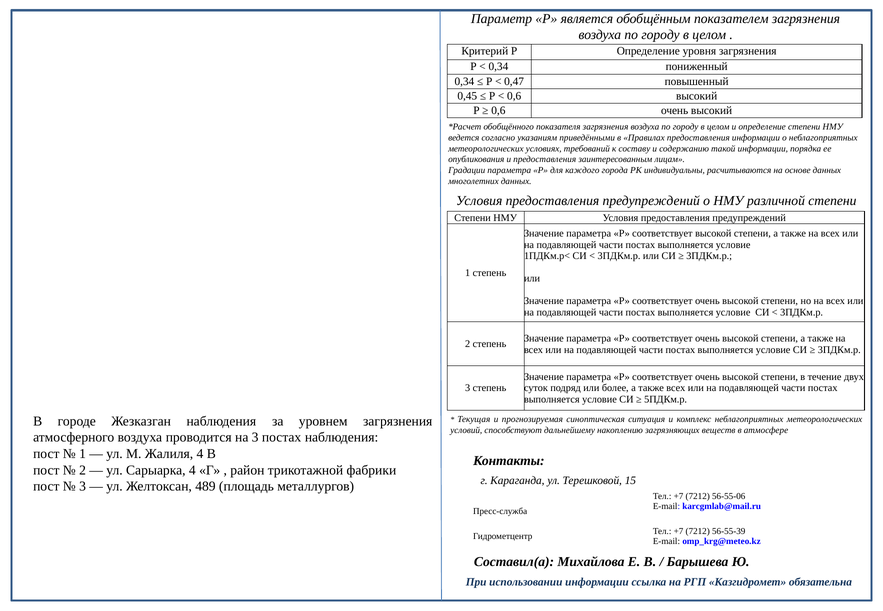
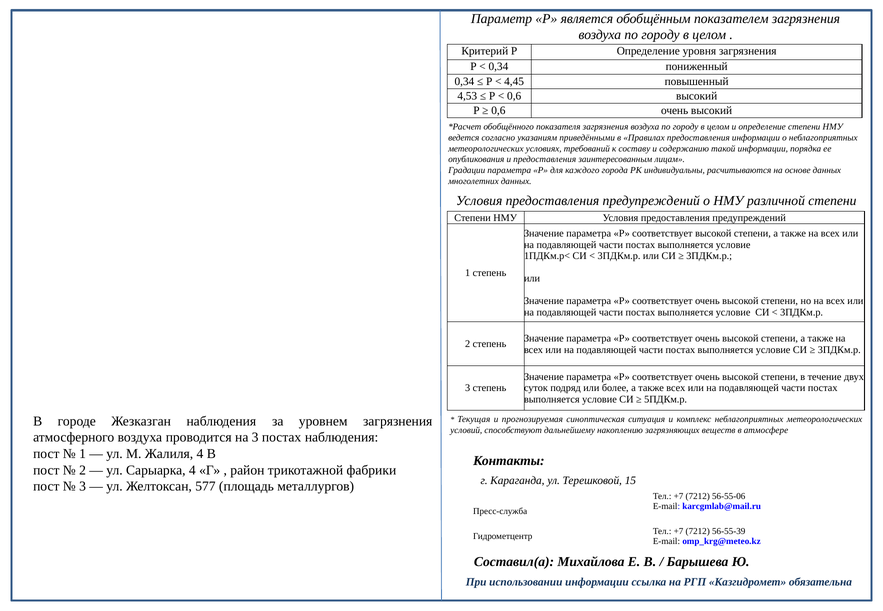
0,47: 0,47 -> 4,45 (514, 81)
0,45: 0,45 -> 4,53 (467, 96)
489: 489 -> 577 (205, 487)
